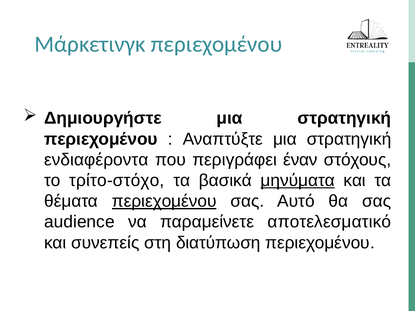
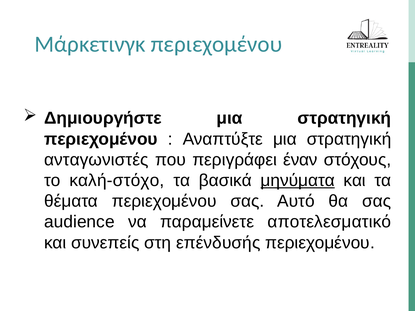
ενδιαφέροντα: ενδιαφέροντα -> ανταγωνιστές (96, 160)
τρίτο-στόχο: τρίτο-στόχο -> καλή-στόχο (117, 181)
περιεχομένου underline: present -> none (164, 201)
διατύπωση: διατύπωση -> επένδυσής (218, 243)
